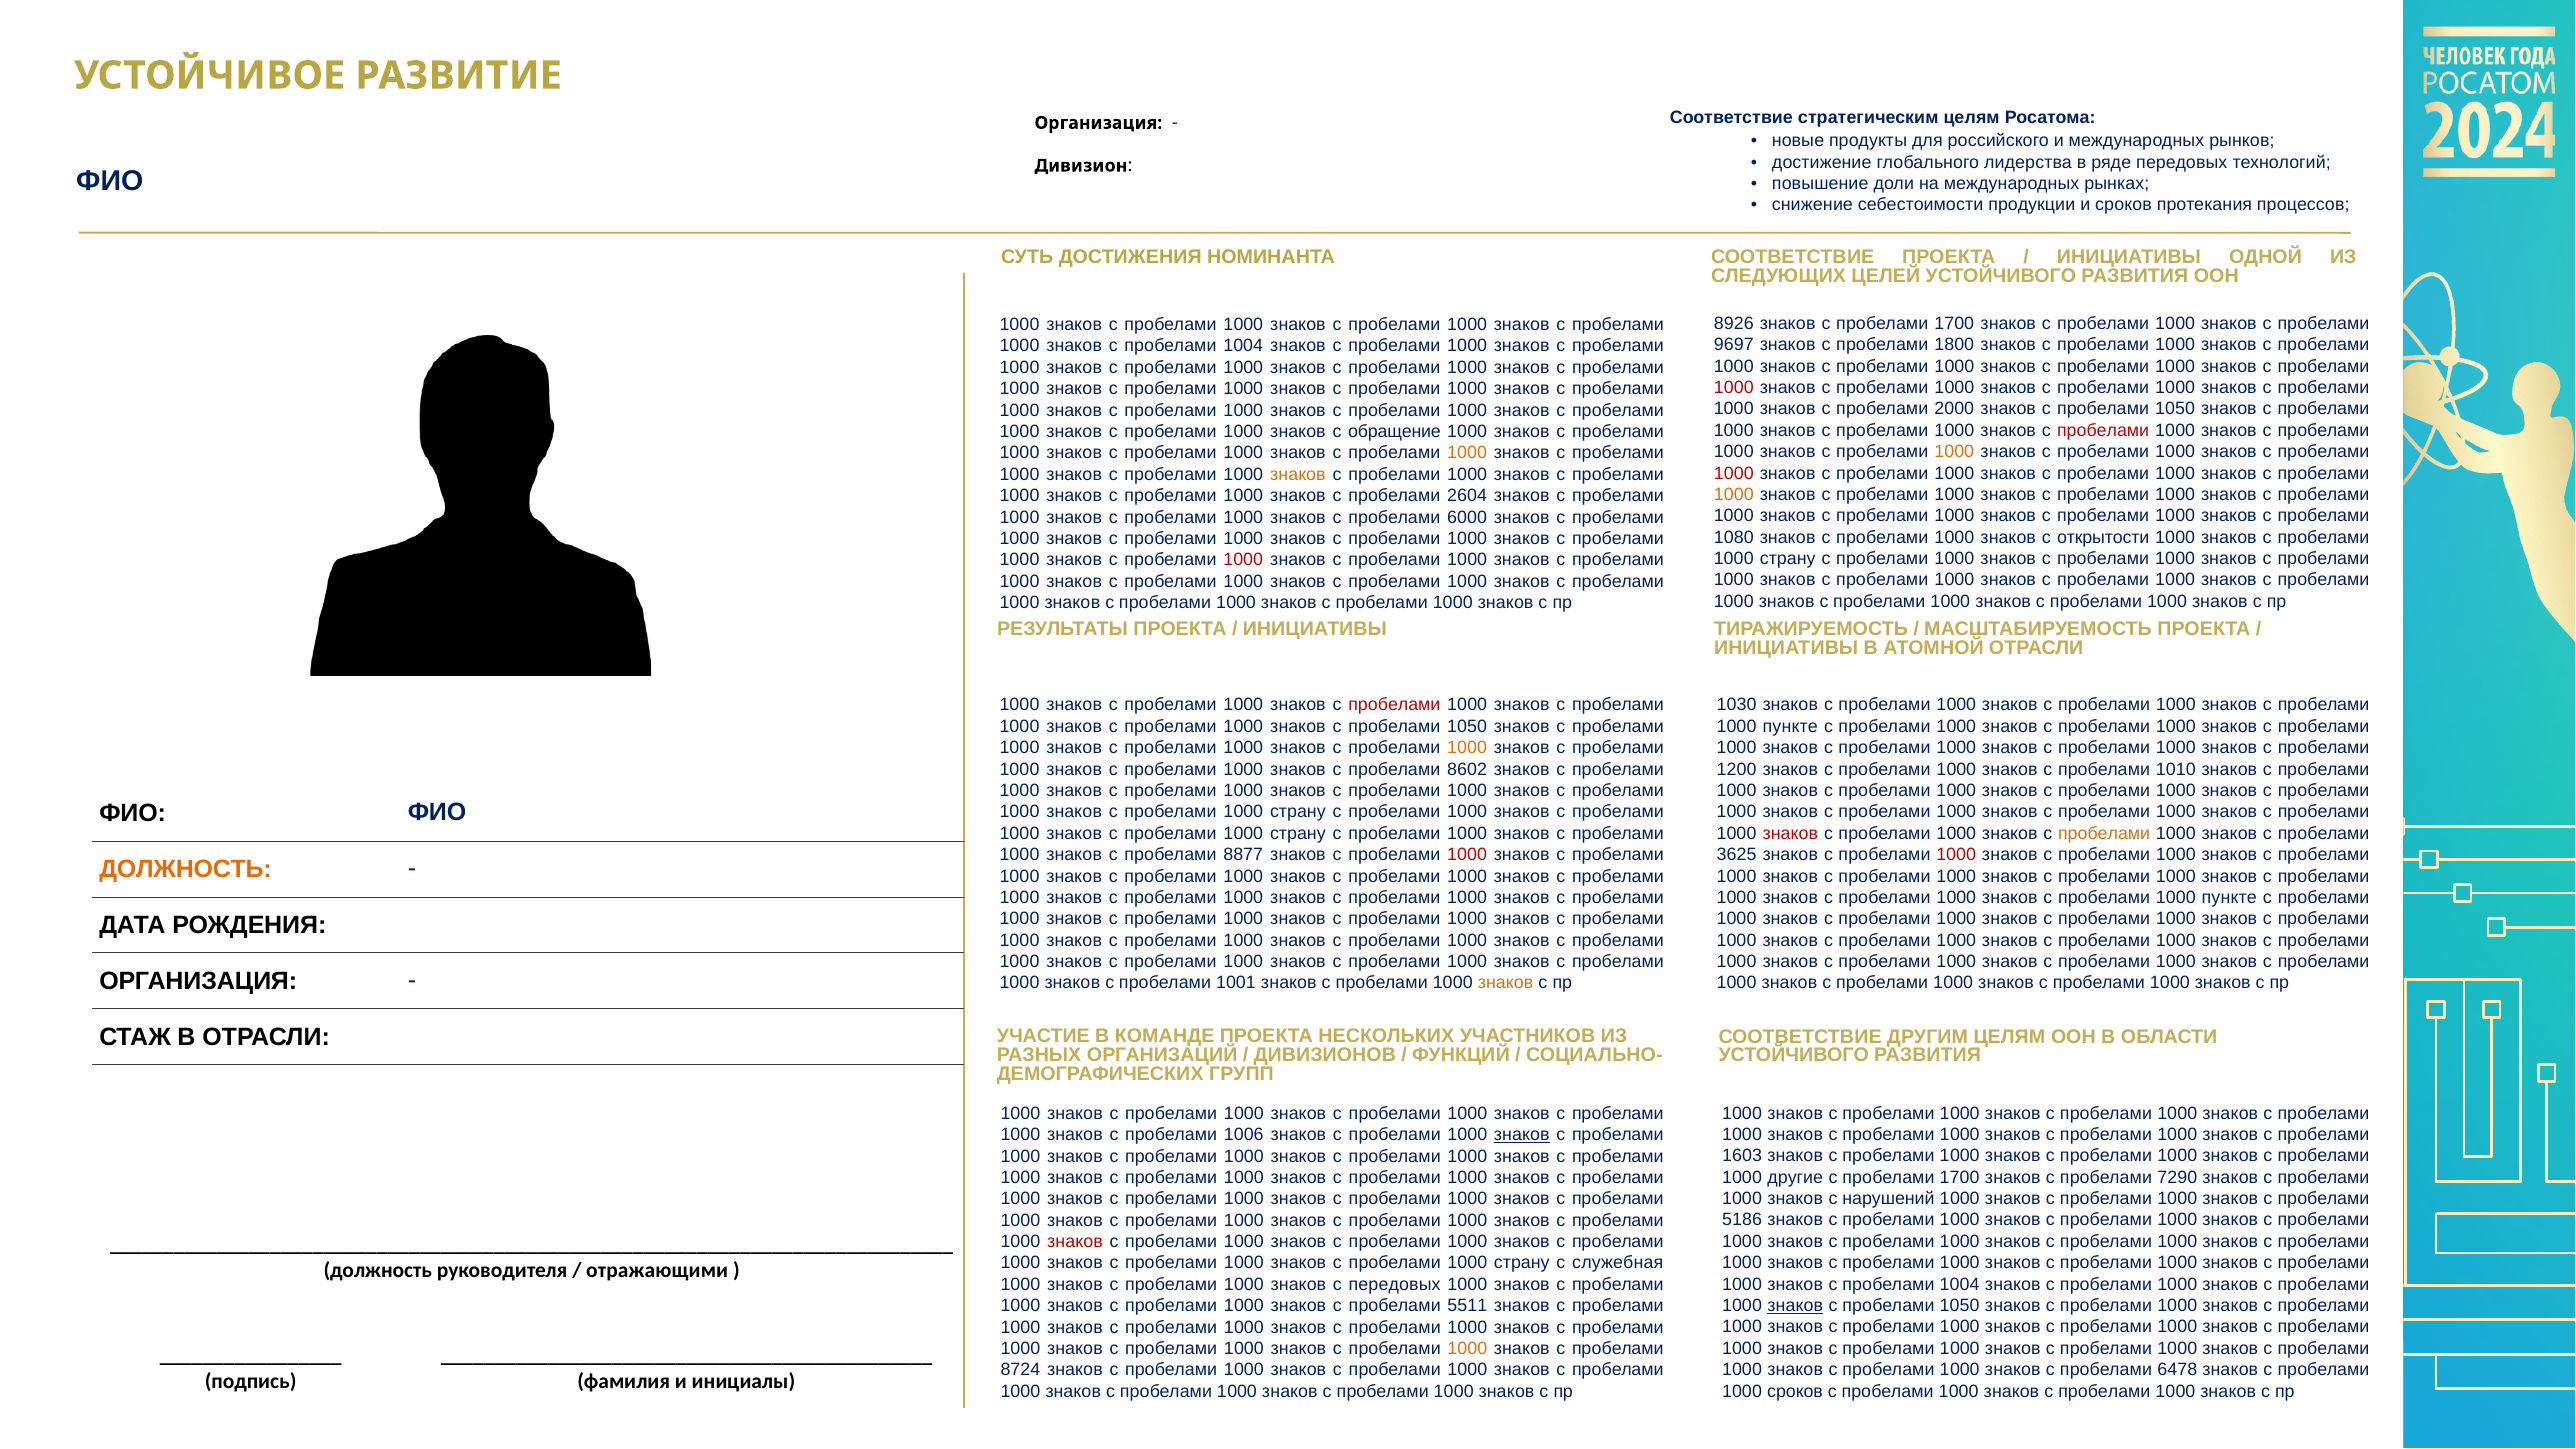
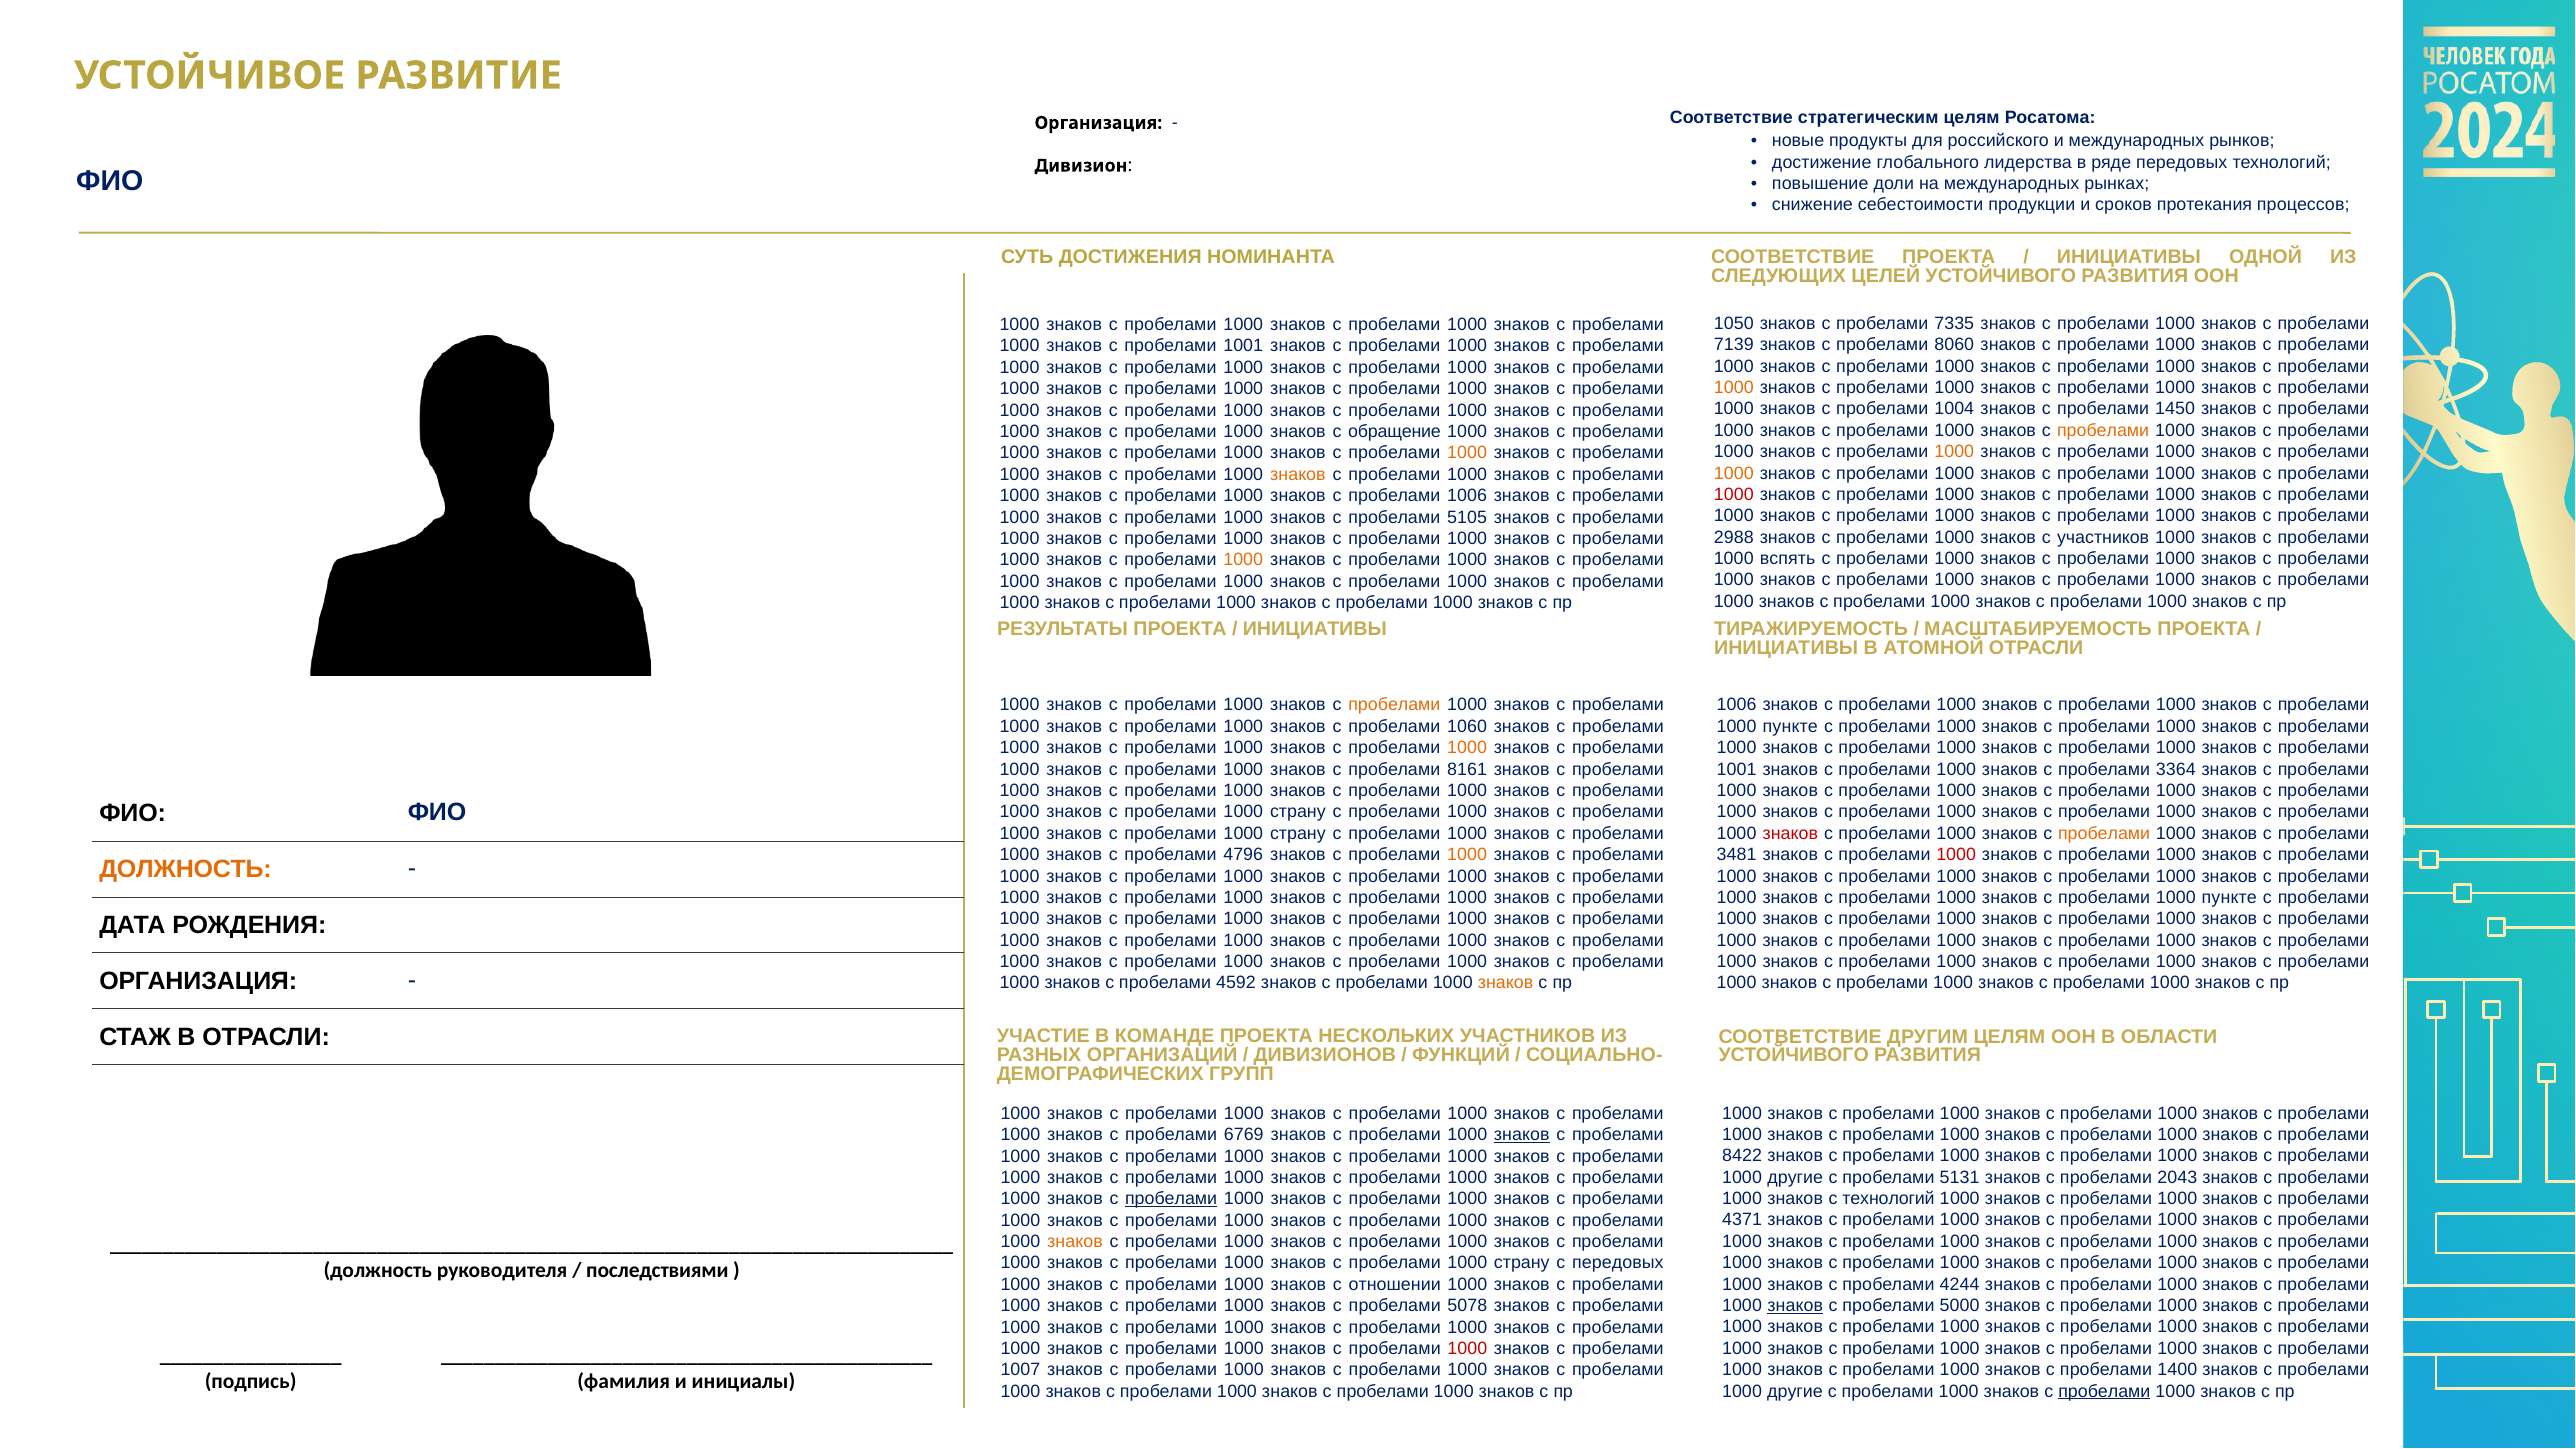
8926: 8926 -> 1050 (1734, 324)
знаков с пробелами 1700: 1700 -> 7335 (1954, 324)
9697: 9697 -> 7139 (1734, 345)
1800: 1800 -> 8060 (1954, 345)
1004: 1004 -> 1001 (1243, 346)
1000 colour: red -> orange (1734, 388)
2000: 2000 -> 1004 (1954, 409)
1050: 1050 -> 1450 (2175, 409)
пробелами colour: red -> orange (2103, 430)
1000 colour: red -> orange (1734, 473)
1000 colour: orange -> red (1734, 495)
пробелами 2604: 2604 -> 1006 (1467, 496)
6000: 6000 -> 5105 (1467, 517)
1080: 1080 -> 2988 (1734, 537)
с открытости: открытости -> участников (2103, 537)
страну: страну -> вспять (1788, 559)
1000 colour: red -> orange (1243, 560)
пробелами colour: red -> orange (1394, 705)
1030: 1030 -> 1006 (1737, 705)
1050: 1050 -> 1060 (1467, 727)
8602: 8602 -> 8161 (1467, 769)
1200: 1200 -> 1001 (1737, 769)
1010: 1010 -> 3364 (2176, 769)
8877: 8877 -> 4796 (1243, 855)
1000 colour: red -> orange (1467, 855)
3625: 3625 -> 3481 (1737, 855)
1001: 1001 -> 4592 (1236, 983)
1006: 1006 -> 6769 (1244, 1135)
1603: 1603 -> 8422 (1742, 1156)
1700: 1700 -> 5131 (1960, 1177)
7290: 7290 -> 2043 (2177, 1177)
пробелами underline: none -> present (1171, 1199)
с нарушений: нарушений -> технологий (1889, 1199)
5186: 5186 -> 4371 (1742, 1220)
знаков colour: red -> orange (1075, 1242)
с служебная: служебная -> передовых (1618, 1263)
отражающими: отражающими -> последствиями (657, 1270)
1004: 1004 -> 4244 (1960, 1284)
с передовых: передовых -> отношении (1395, 1285)
5511: 5511 -> 5078 (1467, 1306)
1050: 1050 -> 5000 (1960, 1306)
1000 colour: orange -> red (1467, 1349)
6478: 6478 -> 1400 (2177, 1370)
8724: 8724 -> 1007 (1020, 1370)
сроков: сроков -> другие (1795, 1391)
пробелами underline: none -> present (2104, 1391)
